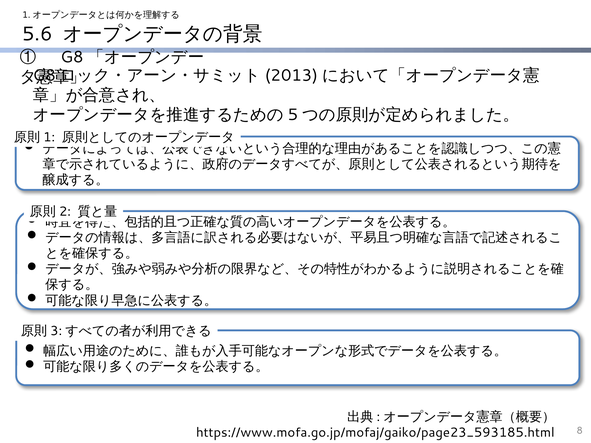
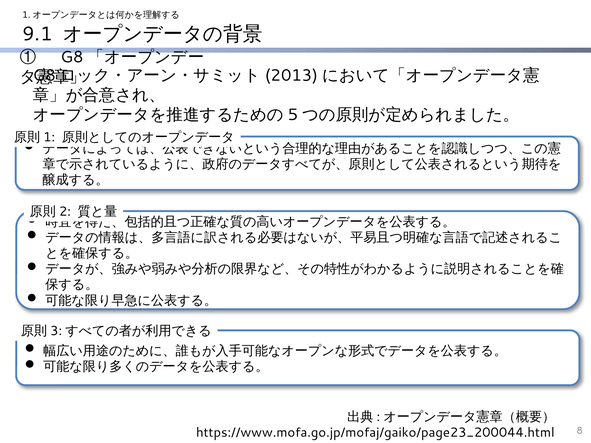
5.6: 5.6 -> 9.1 (37, 34)
https://www.mofa.go.jp/mofaj/gaiko/page23_593185.html: https://www.mofa.go.jp/mofaj/gaiko/page23_593185.html -> https://www.mofa.go.jp/mofaj/gaiko/page23_200044.html (375, 433)
